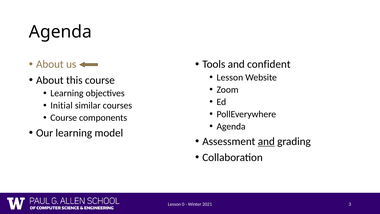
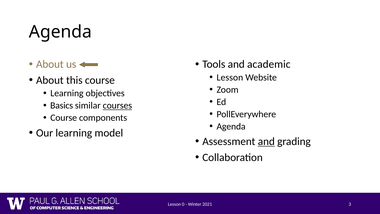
confident: confident -> academic (269, 64)
Initial: Initial -> Basics (62, 105)
courses underline: none -> present (117, 105)
